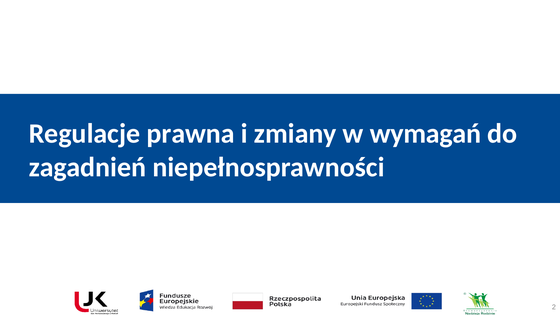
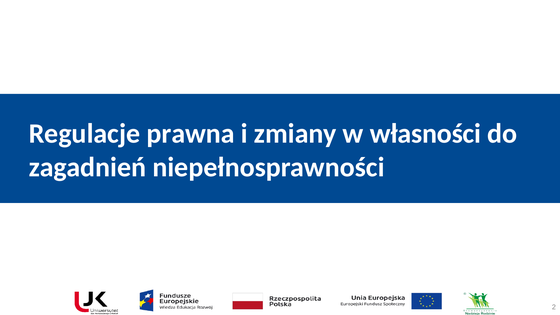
wymagań: wymagań -> własności (425, 134)
